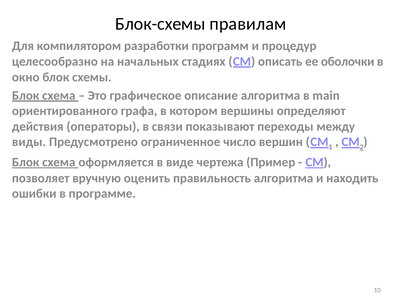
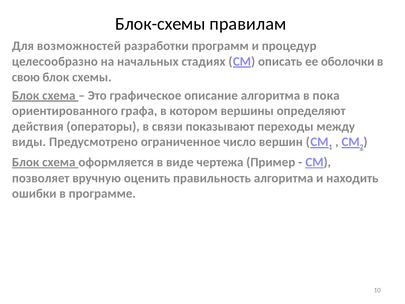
компилятором: компилятором -> возможностей (79, 46)
окно: окно -> свою (26, 77)
main: main -> пока (326, 95)
